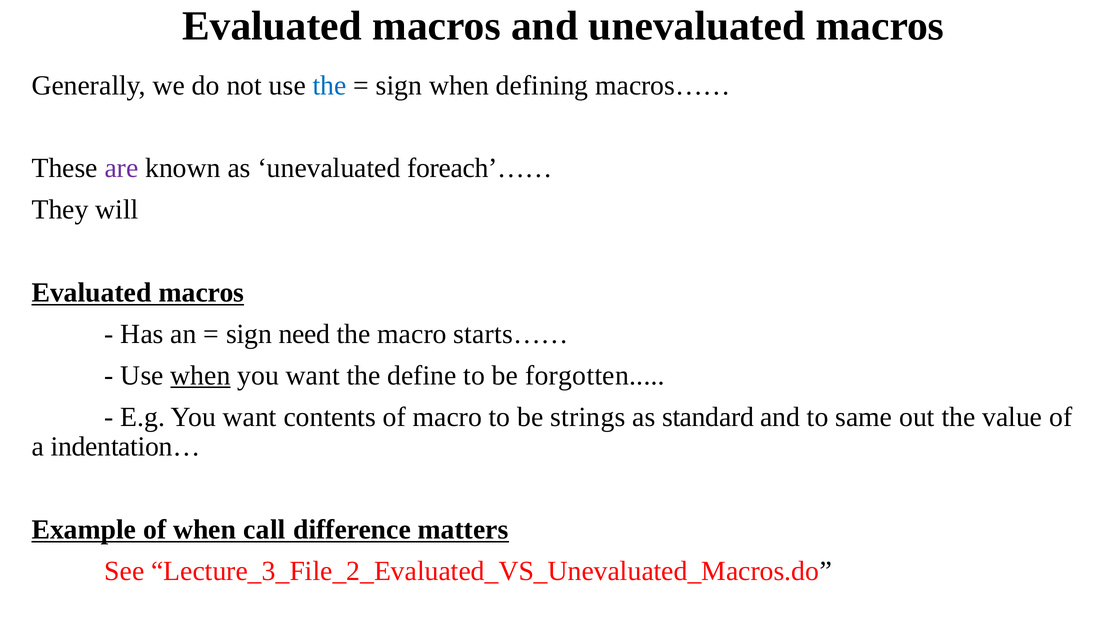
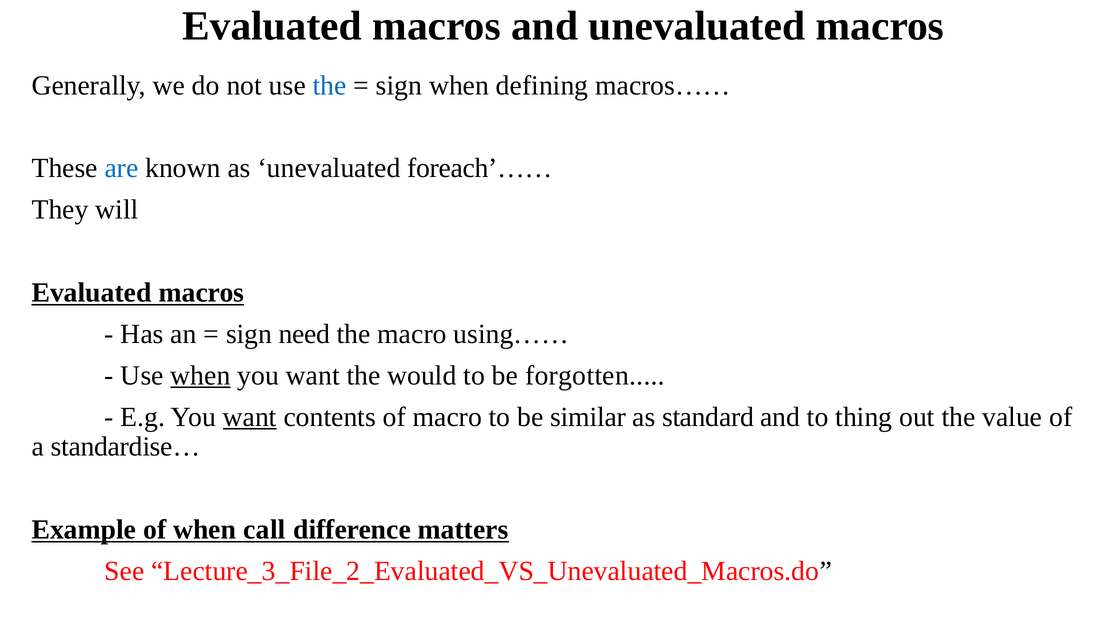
are colour: purple -> blue (121, 168)
starts……: starts…… -> using…… (511, 334)
define: define -> would (422, 376)
want underline: none -> present (250, 417)
strings: strings -> similar (588, 417)
same: same -> thing (864, 417)
indentation…: indentation… -> standardise… (126, 447)
